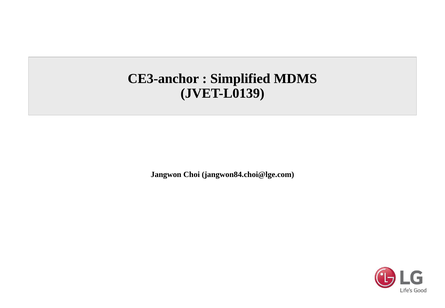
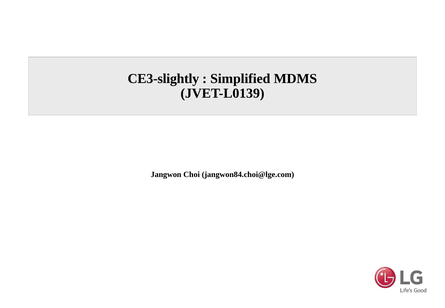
CE3-anchor: CE3-anchor -> CE3-slightly (163, 79)
